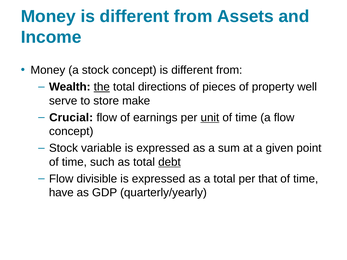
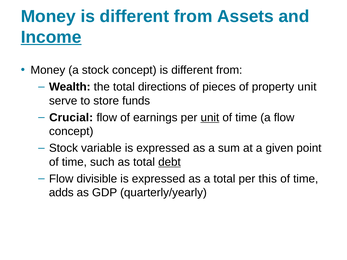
Income underline: none -> present (51, 37)
the underline: present -> none (102, 87)
property well: well -> unit (307, 87)
make: make -> funds (136, 101)
that: that -> this (268, 179)
have: have -> adds (61, 193)
